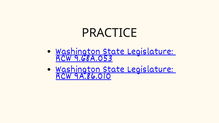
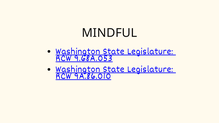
PRACTICE: PRACTICE -> MINDFUL (109, 33)
